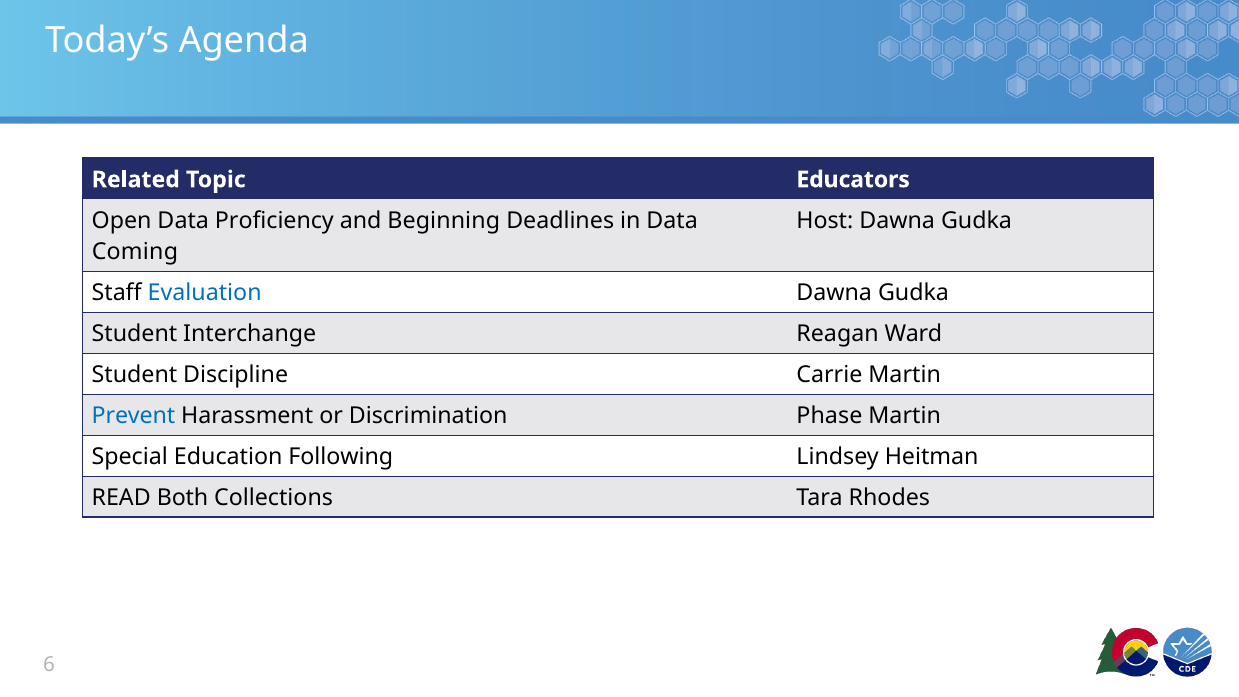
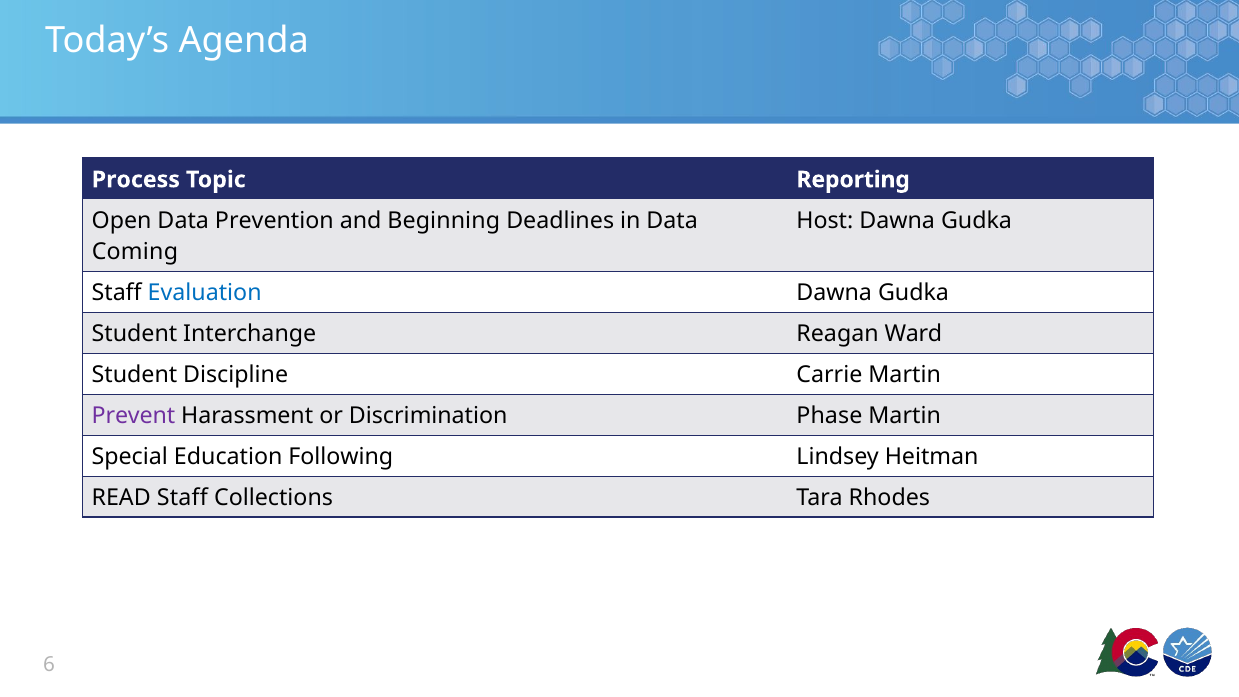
Related: Related -> Process (136, 180)
Educators: Educators -> Reporting (853, 180)
Proficiency: Proficiency -> Prevention (274, 221)
Prevent colour: blue -> purple (133, 416)
READ Both: Both -> Staff (182, 498)
